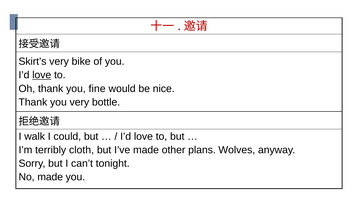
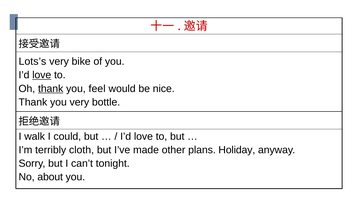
Skirt’s: Skirt’s -> Lots’s (32, 62)
thank underline: none -> present (51, 89)
fine: fine -> feel (97, 89)
Wolves: Wolves -> Holiday (237, 150)
No made: made -> about (50, 178)
